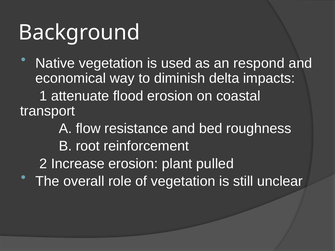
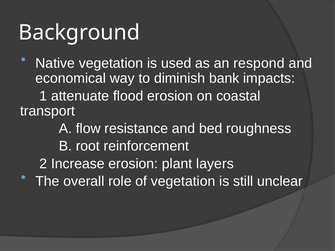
delta: delta -> bank (224, 78)
pulled: pulled -> layers (215, 164)
